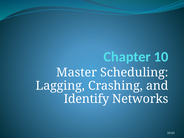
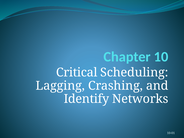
Master: Master -> Critical (77, 72)
